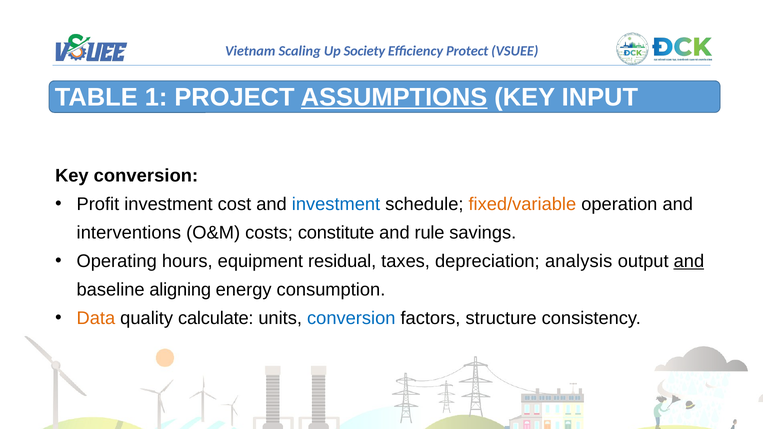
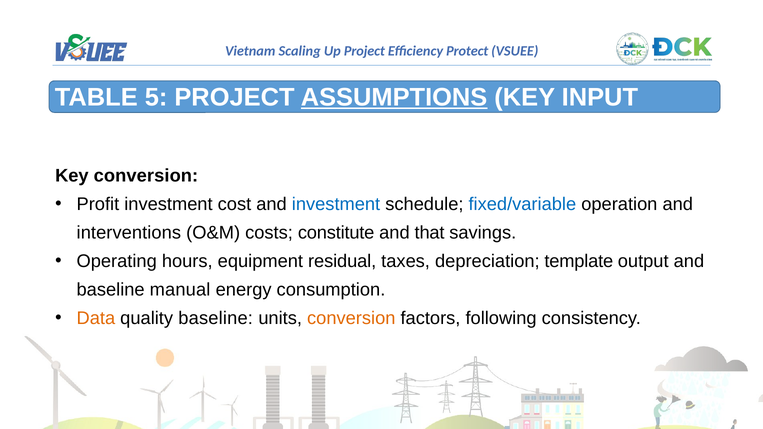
Society: Society -> Project (364, 51)
1: 1 -> 5 (156, 97)
fixed/variable colour: orange -> blue (522, 204)
rule: rule -> that (430, 233)
analysis: analysis -> template (579, 261)
and underline: present -> none (689, 261)
aligning: aligning -> manual (180, 290)
quality calculate: calculate -> baseline (216, 318)
conversion colour: blue -> orange (351, 318)
structure: structure -> following (501, 318)
